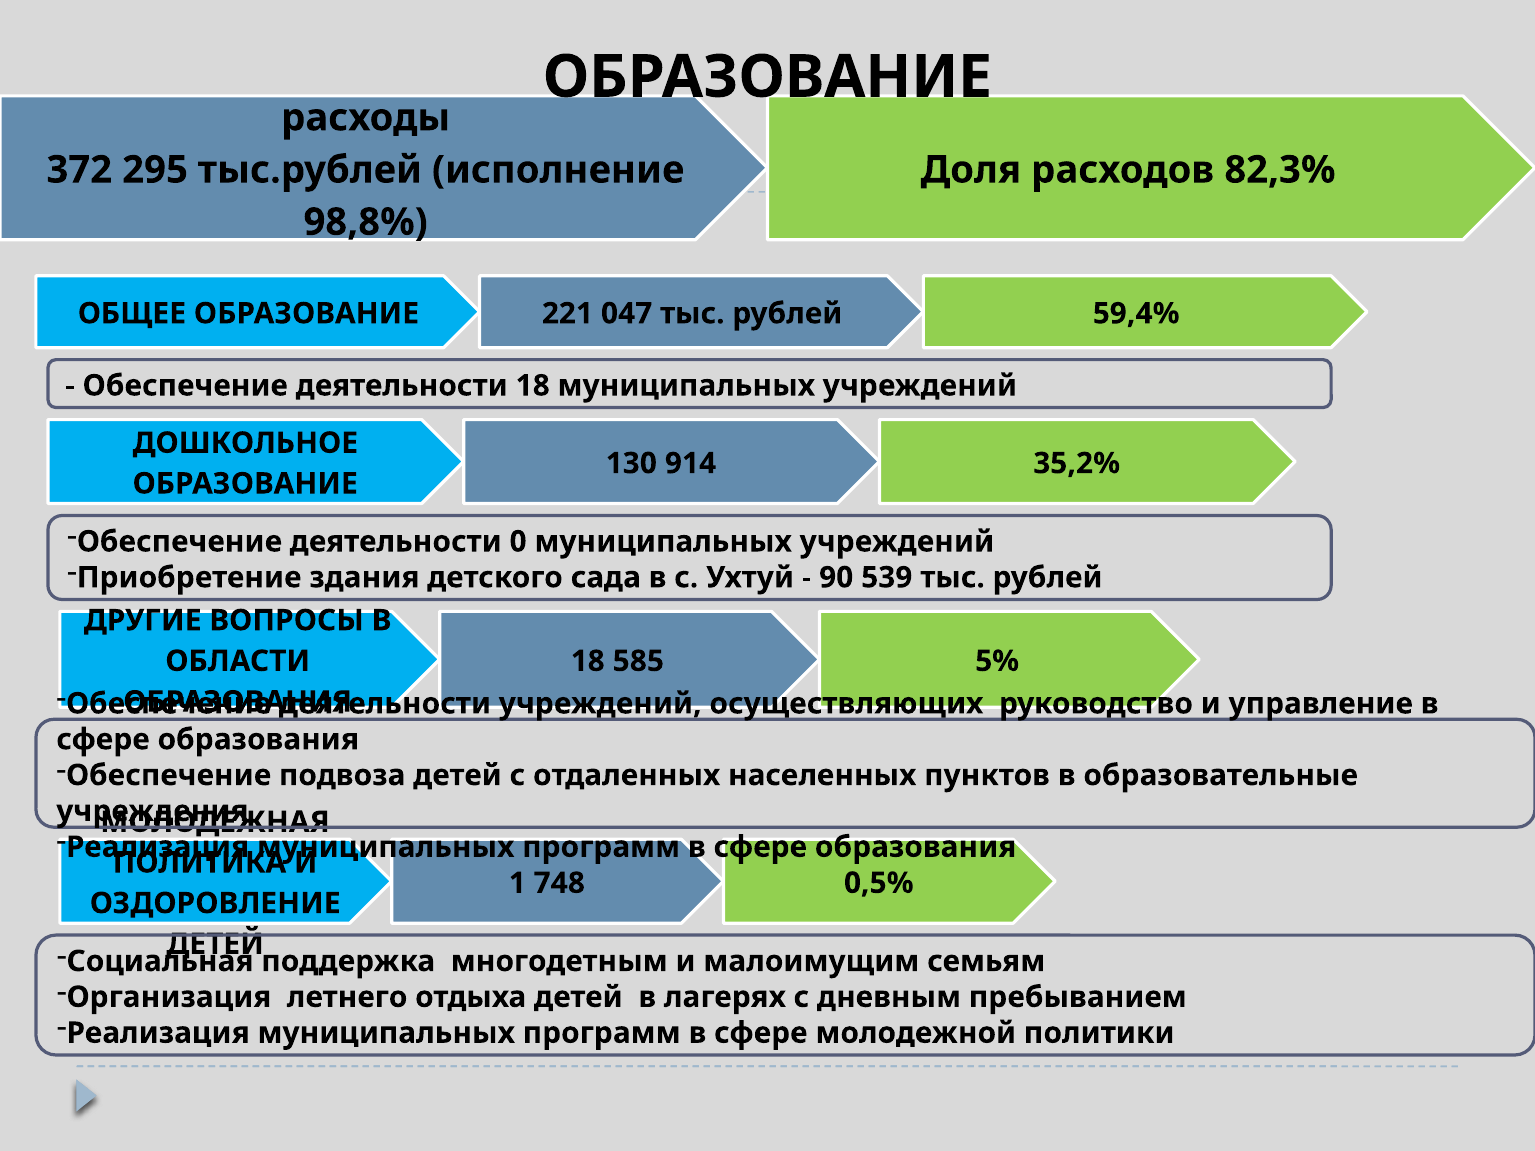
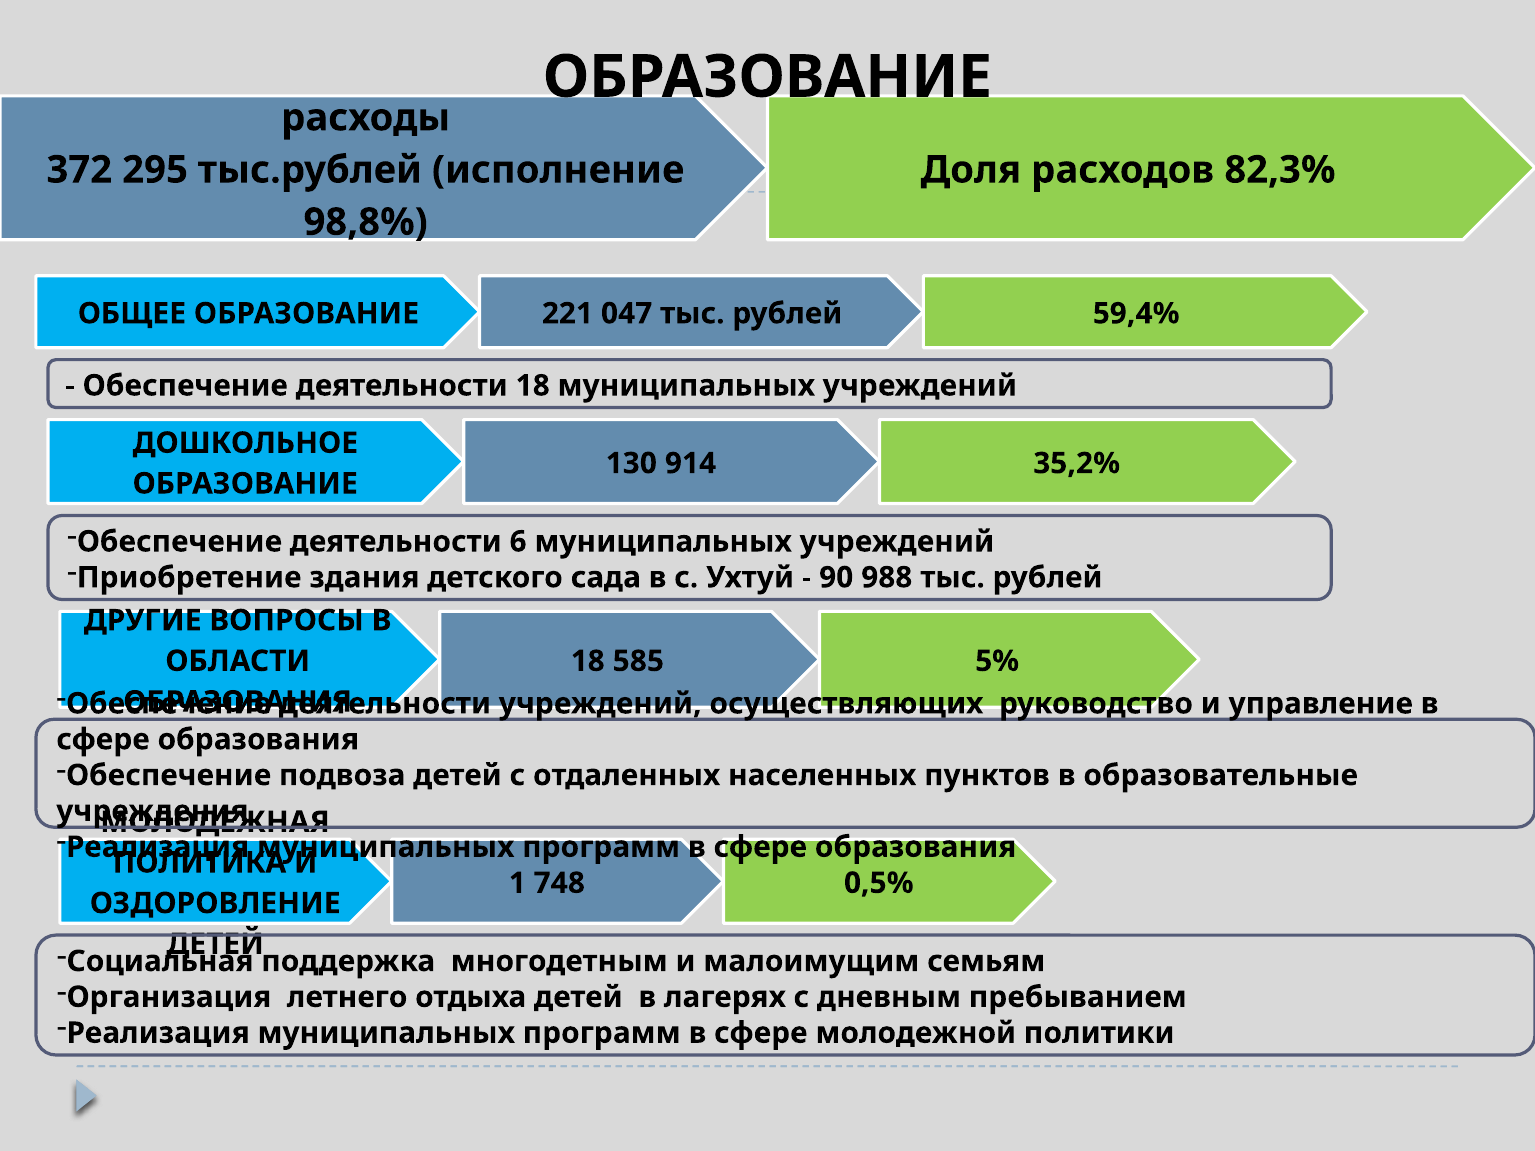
0: 0 -> 6 (518, 542)
539: 539 -> 988 (887, 578)
